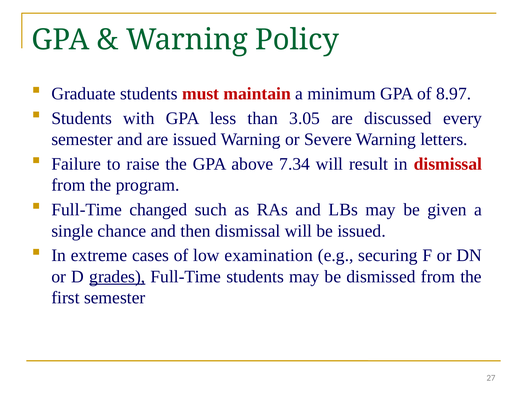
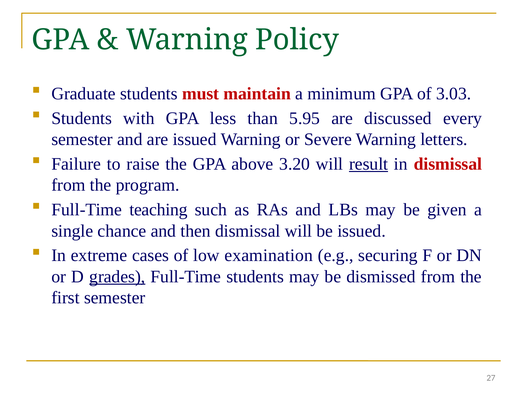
8.97: 8.97 -> 3.03 (454, 93)
3.05: 3.05 -> 5.95 (305, 118)
7.34: 7.34 -> 3.20 (295, 164)
result underline: none -> present (369, 164)
changed: changed -> teaching (158, 209)
